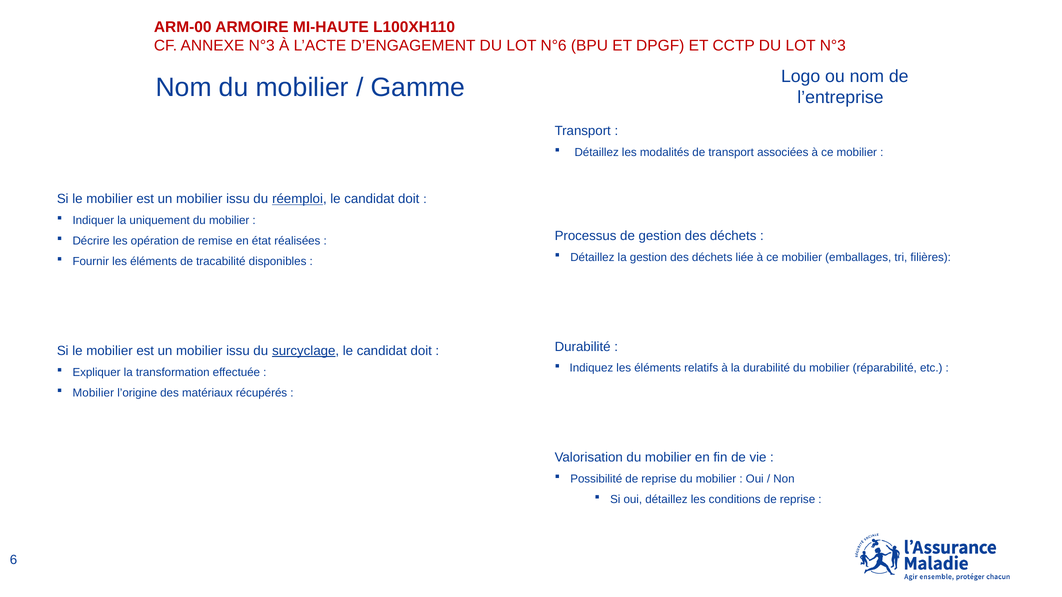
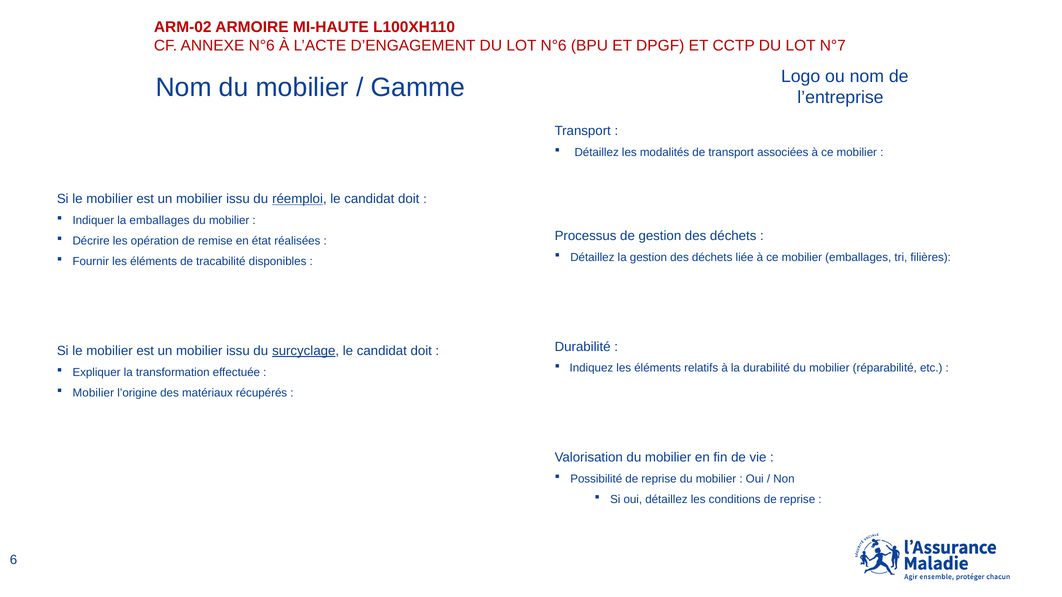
ARM-00: ARM-00 -> ARM-02 (183, 27)
ANNEXE N°3: N°3 -> N°6 (262, 46)
LOT N°3: N°3 -> N°7 (833, 46)
la uniquement: uniquement -> emballages (160, 220)
